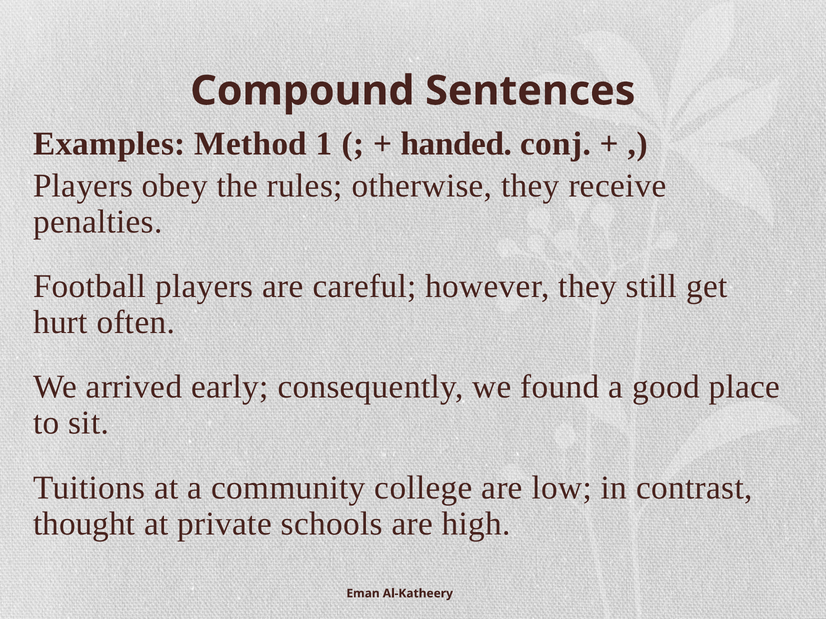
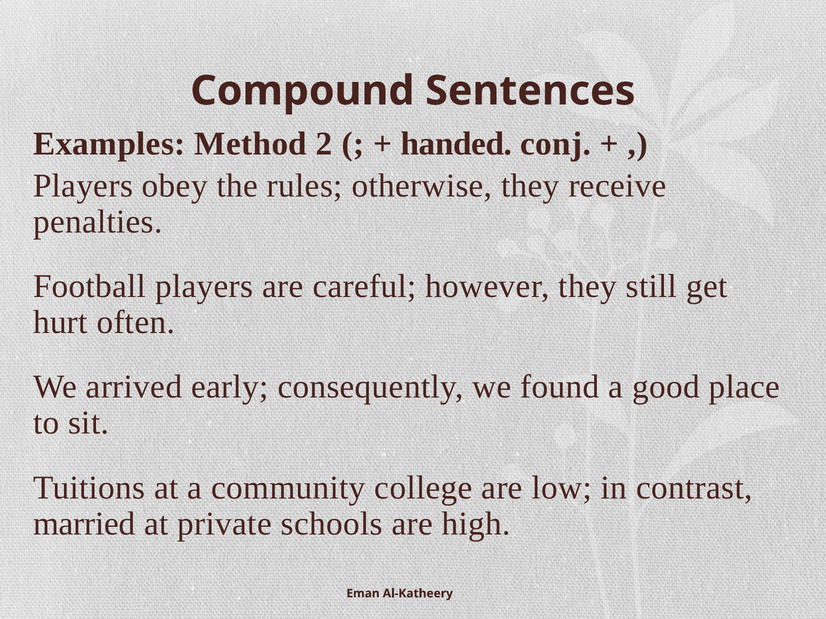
1: 1 -> 2 (324, 144)
thought: thought -> married (84, 524)
